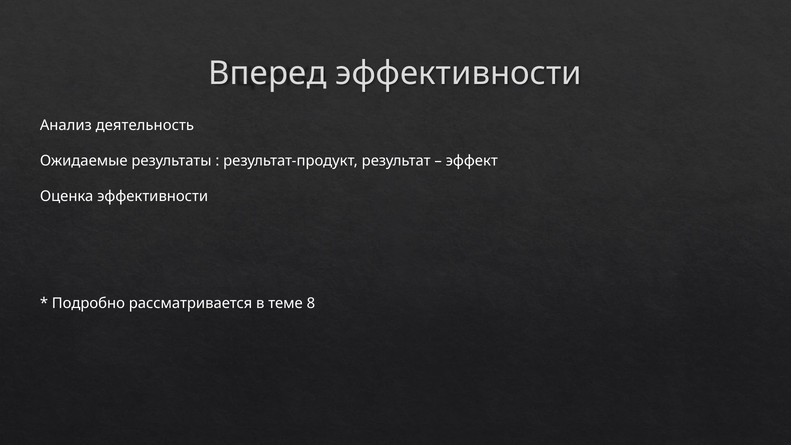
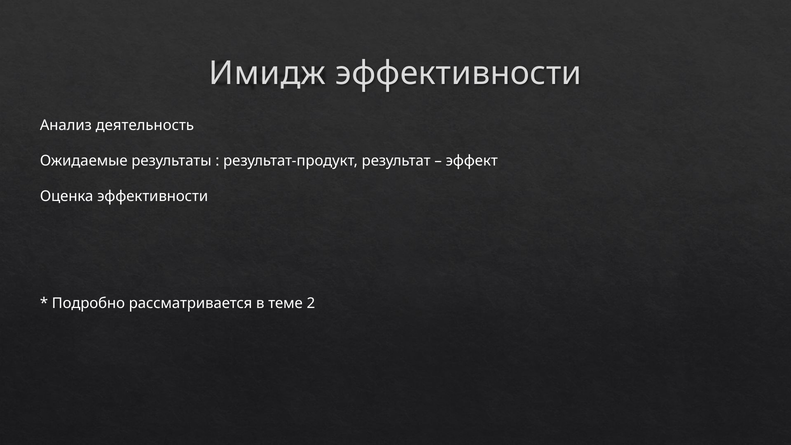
Вперед: Вперед -> Имидж (267, 73)
8: 8 -> 2 (311, 303)
